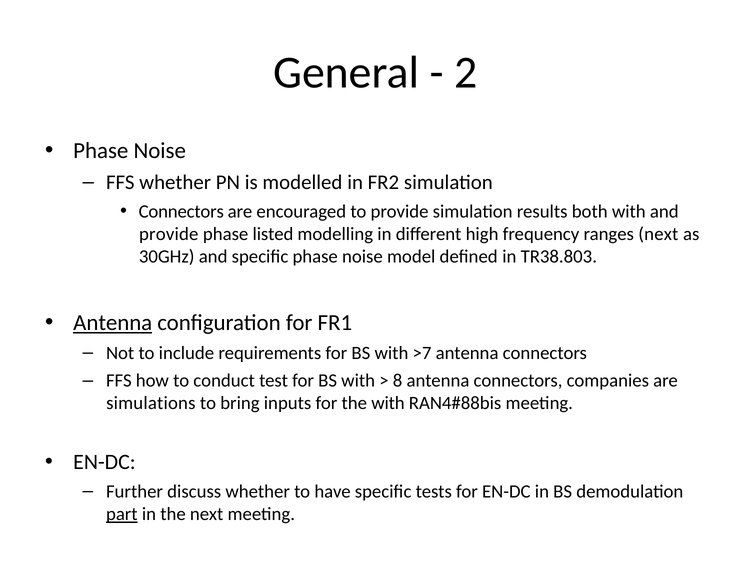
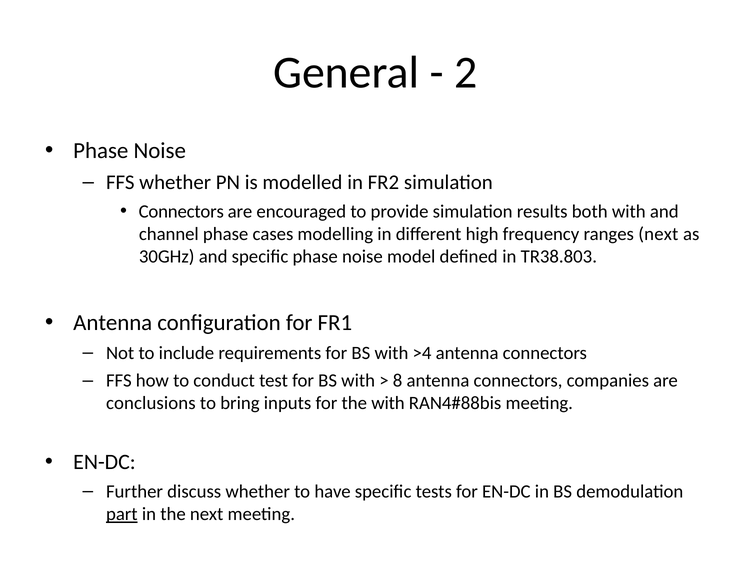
provide: provide -> channel (169, 234)
listed: listed -> cases (273, 234)
Antenna underline: present -> none (113, 323)
>7: >7 -> >4 (422, 353)
simulations: simulations -> conclusions (151, 403)
